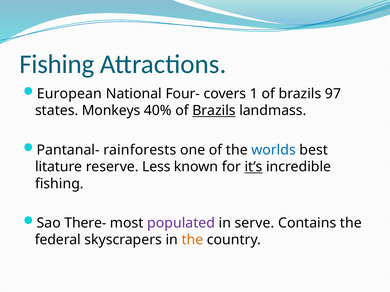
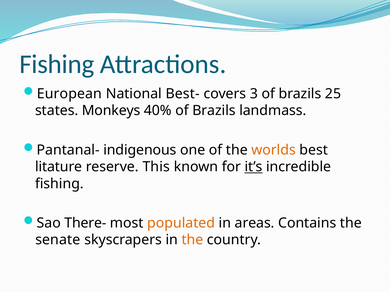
Four-: Four- -> Best- (183, 94)
1: 1 -> 3 (254, 94)
97: 97 -> 25 (333, 94)
Brazils underline: present -> none (214, 111)
rainforests: rainforests -> indigenous (140, 150)
worlds colour: blue -> orange (274, 150)
Less: Less -> This (156, 167)
populated colour: purple -> orange (181, 223)
serve: serve -> areas (255, 223)
federal: federal -> senate (58, 240)
